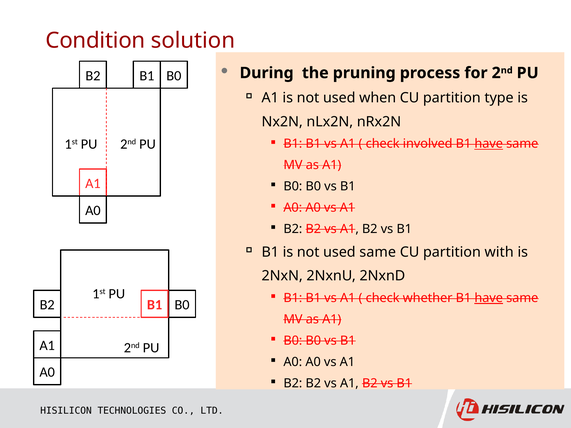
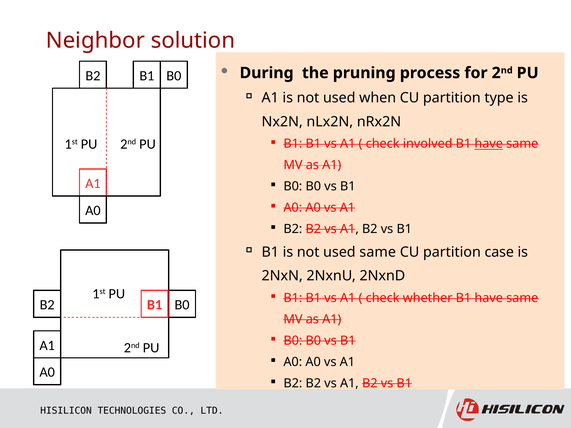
Condition: Condition -> Neighbor (95, 41)
with: with -> case (499, 252)
have underline: present -> none (489, 298)
